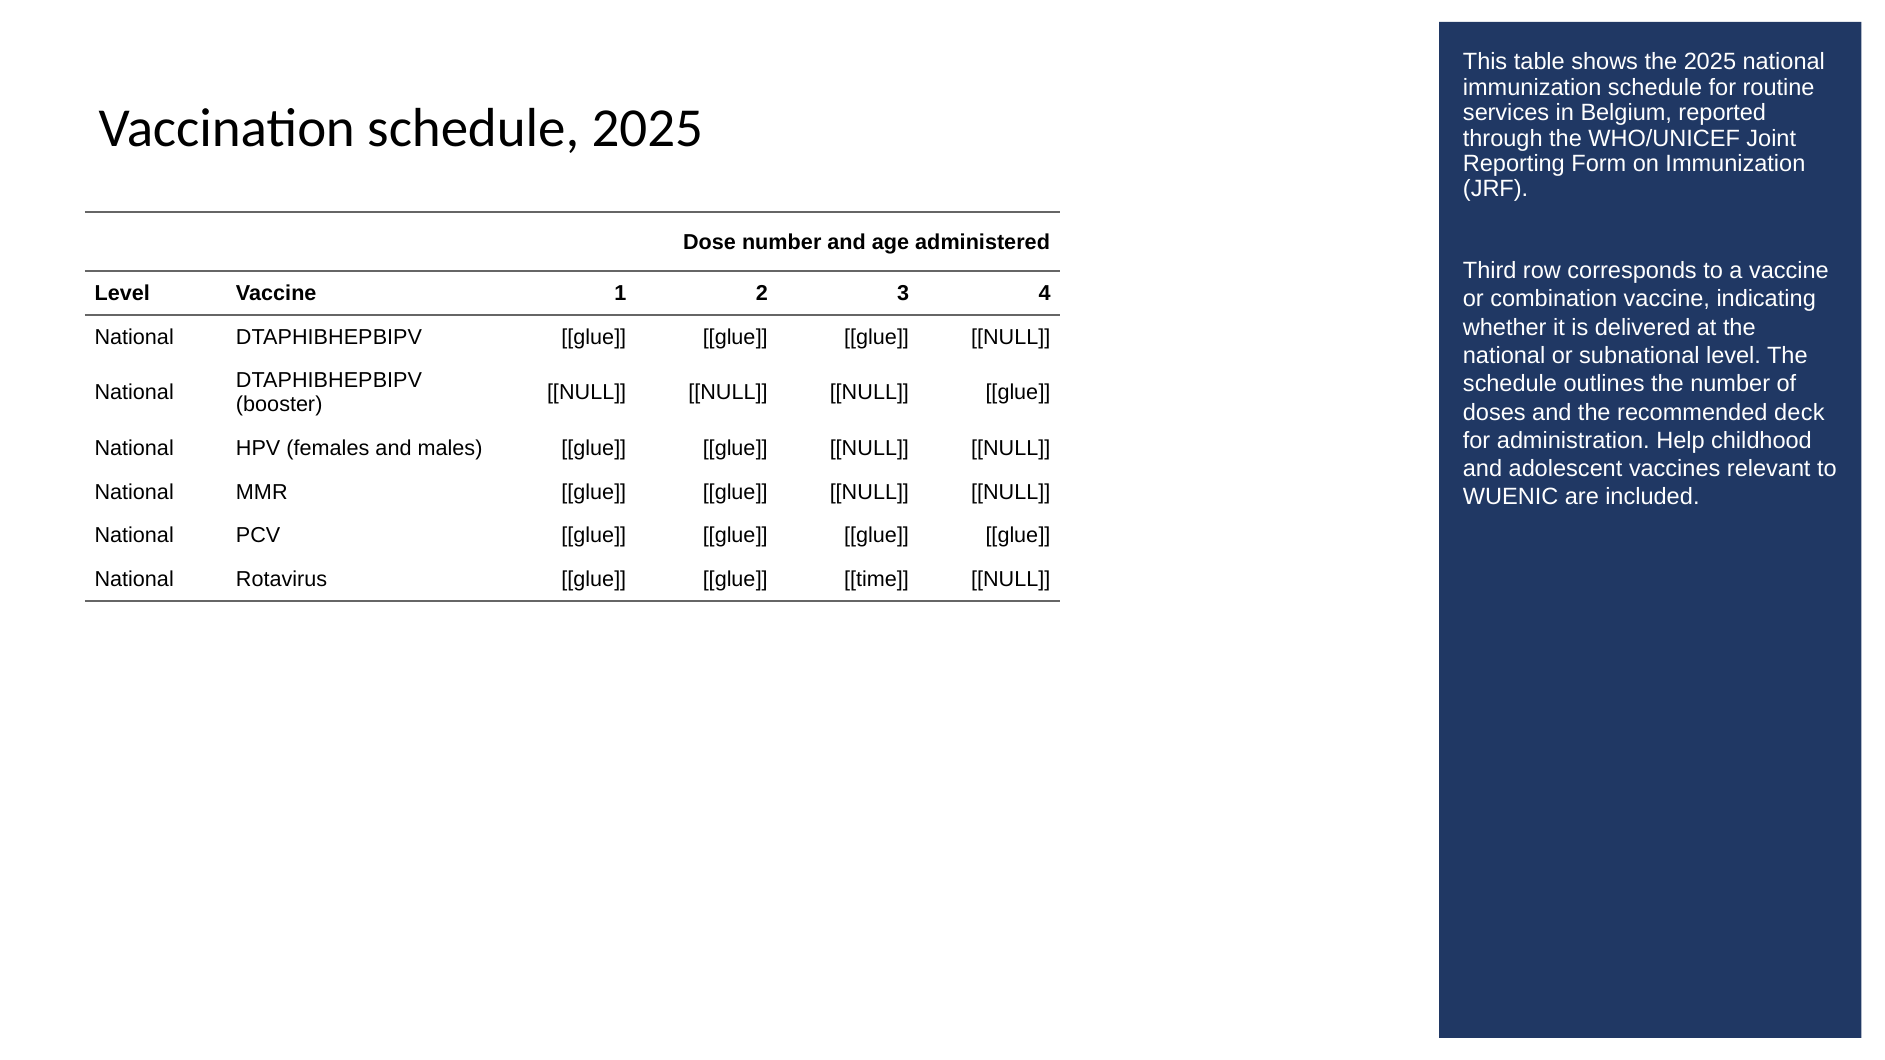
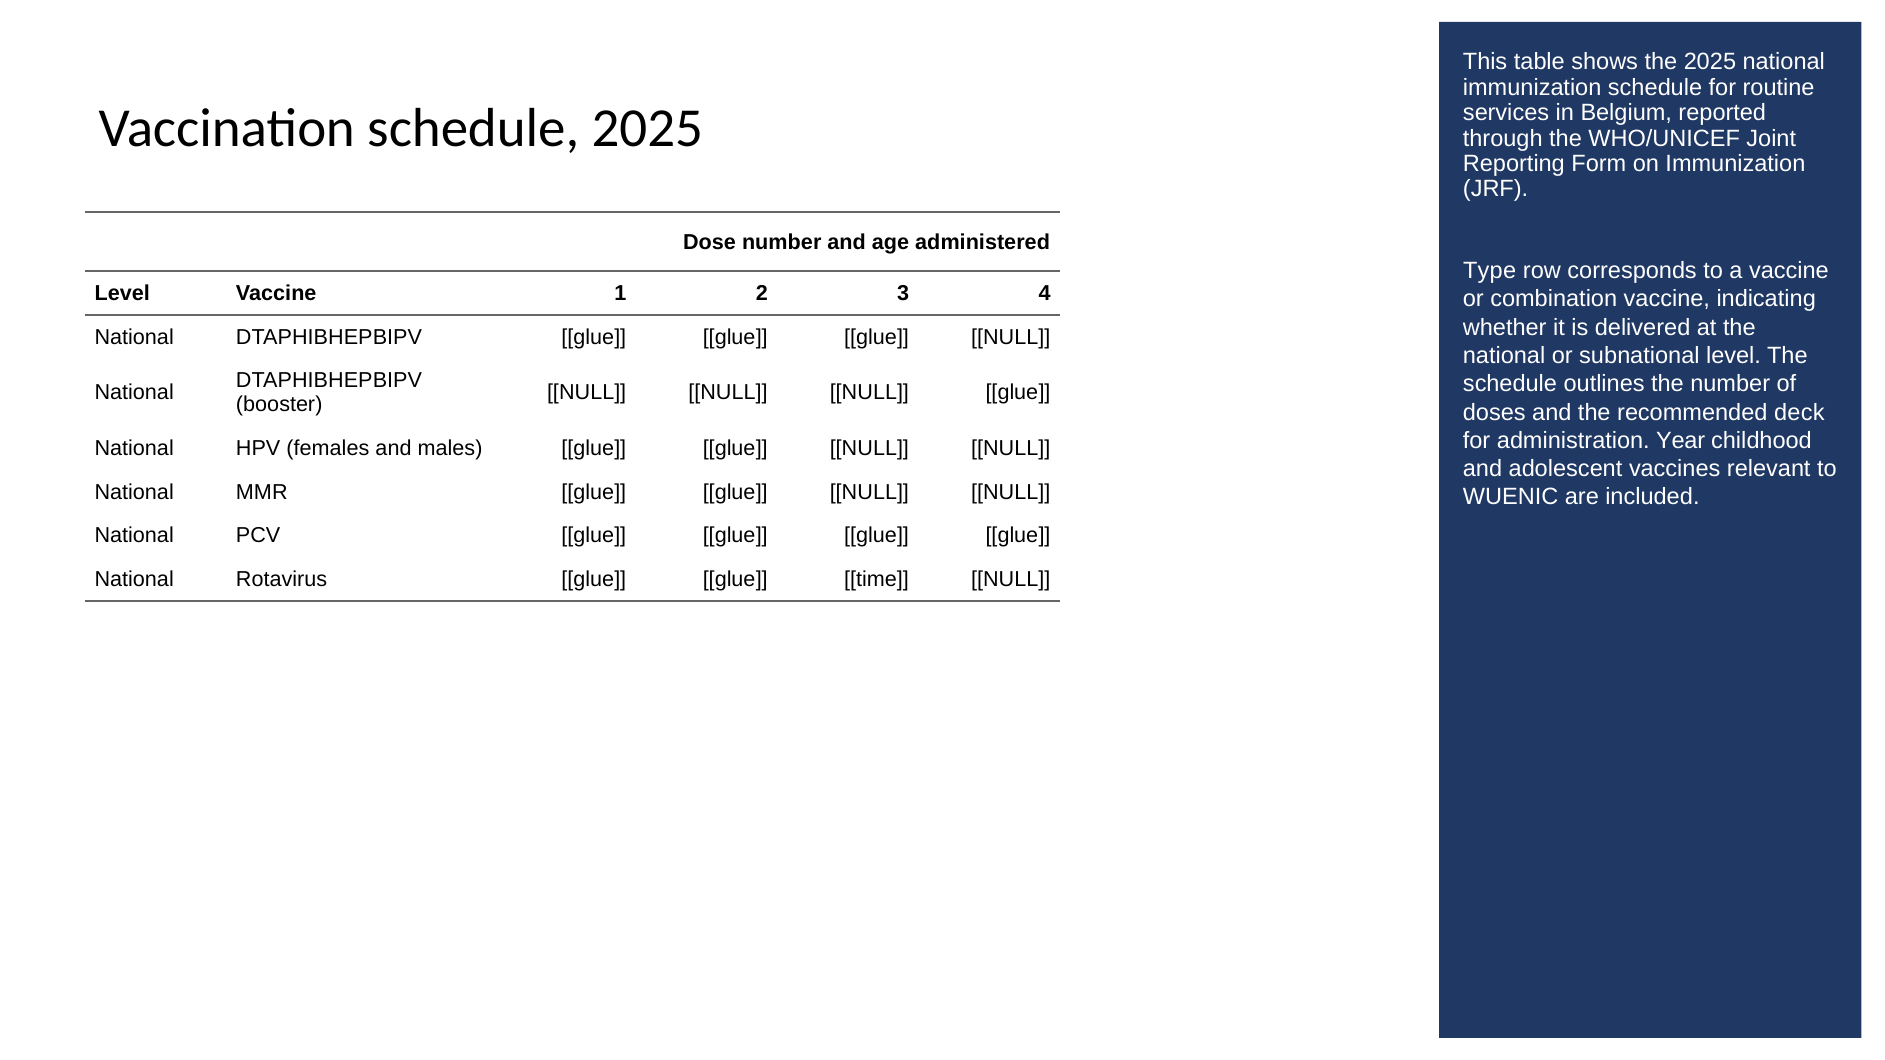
Third: Third -> Type (1490, 271)
Help: Help -> Year (1681, 441)
